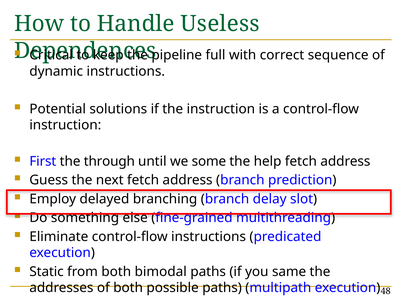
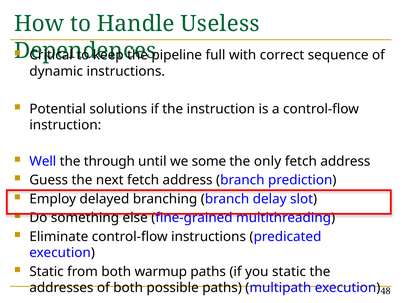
First: First -> Well (43, 162)
help: help -> only (267, 162)
bimodal: bimodal -> warmup (161, 272)
you same: same -> static (289, 272)
